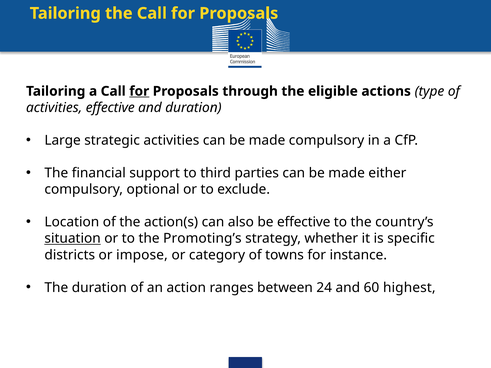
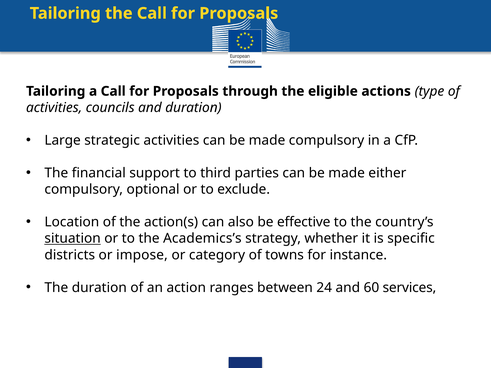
for underline: present -> none (139, 91)
activities effective: effective -> councils (110, 108)
Promoting’s: Promoting’s -> Academics’s (202, 239)
highest: highest -> services (409, 288)
